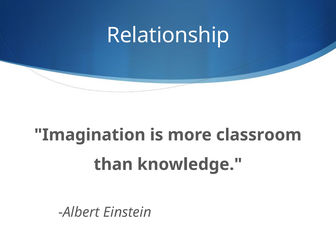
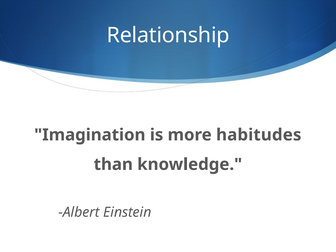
classroom: classroom -> habitudes (259, 135)
